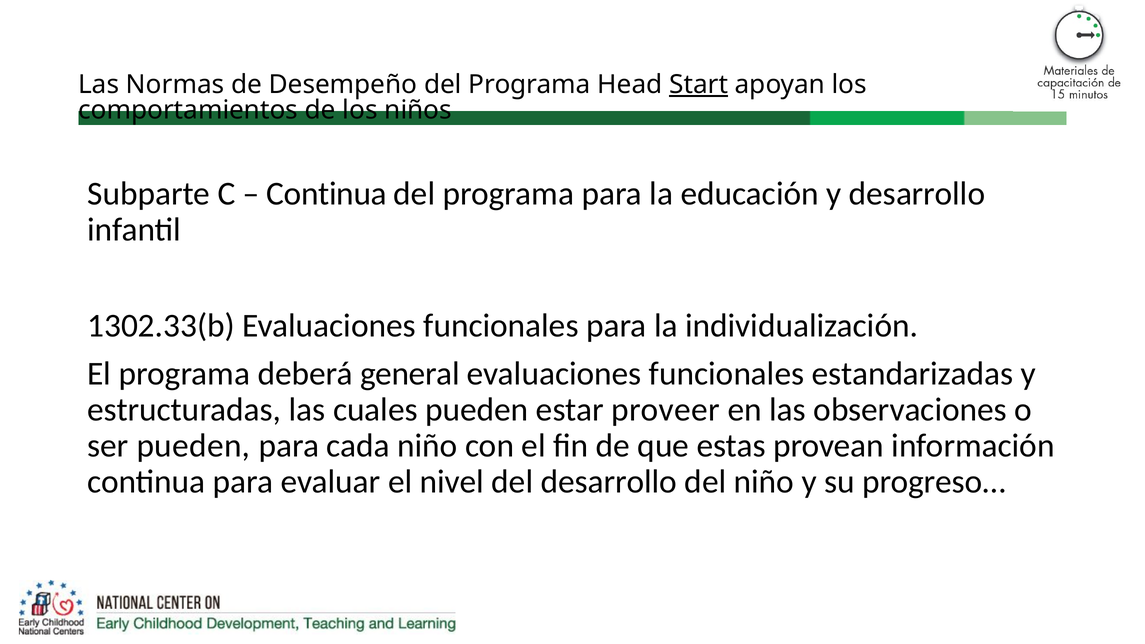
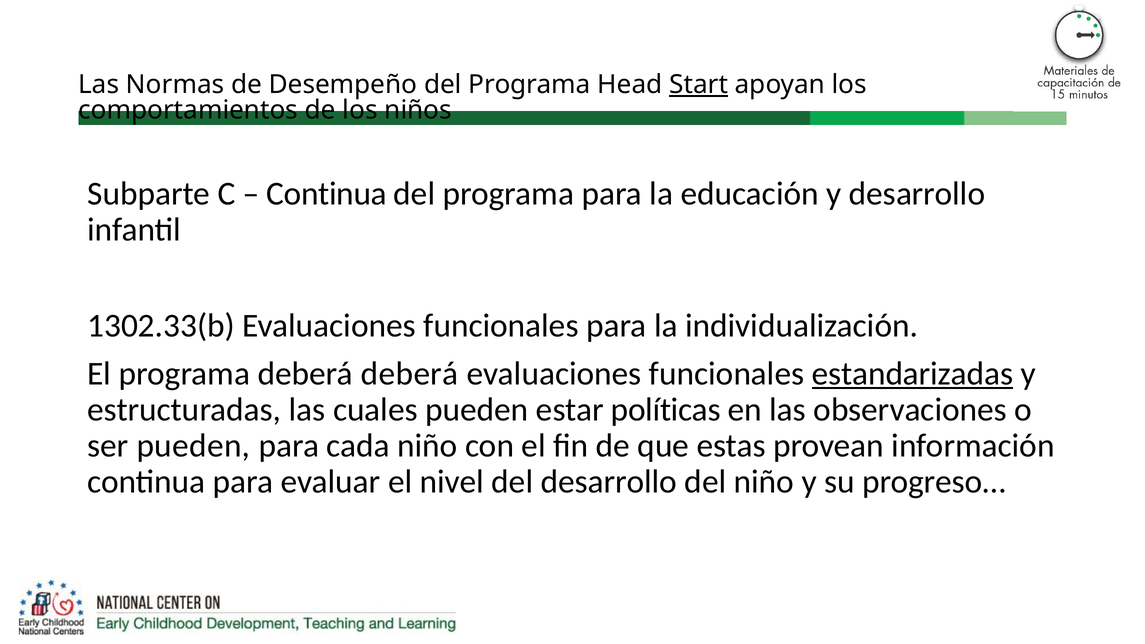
deberá general: general -> deberá (410, 374)
estandarizadas underline: none -> present (912, 374)
proveer: proveer -> políticas (666, 410)
